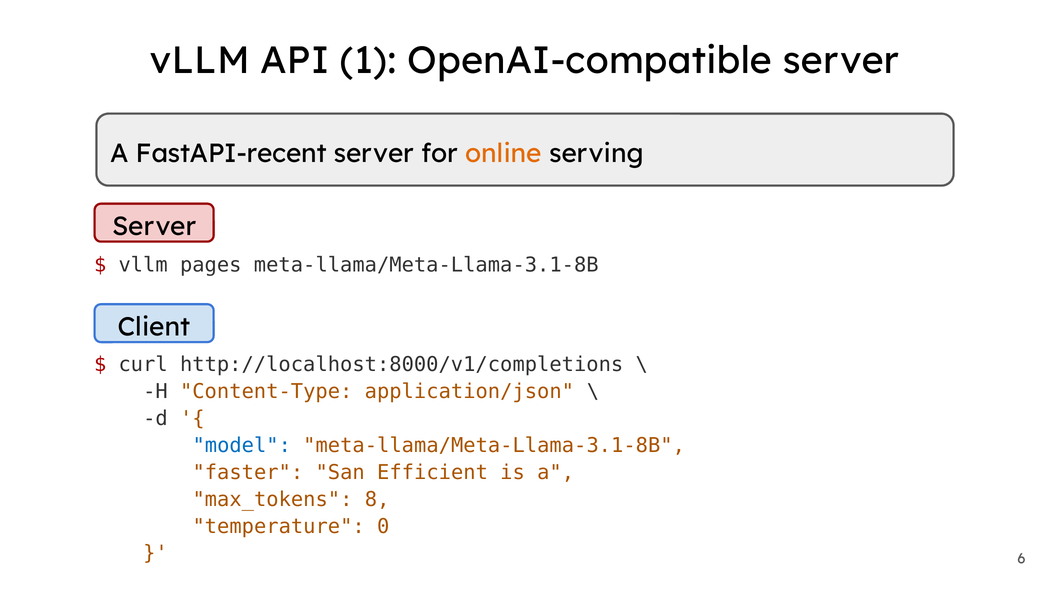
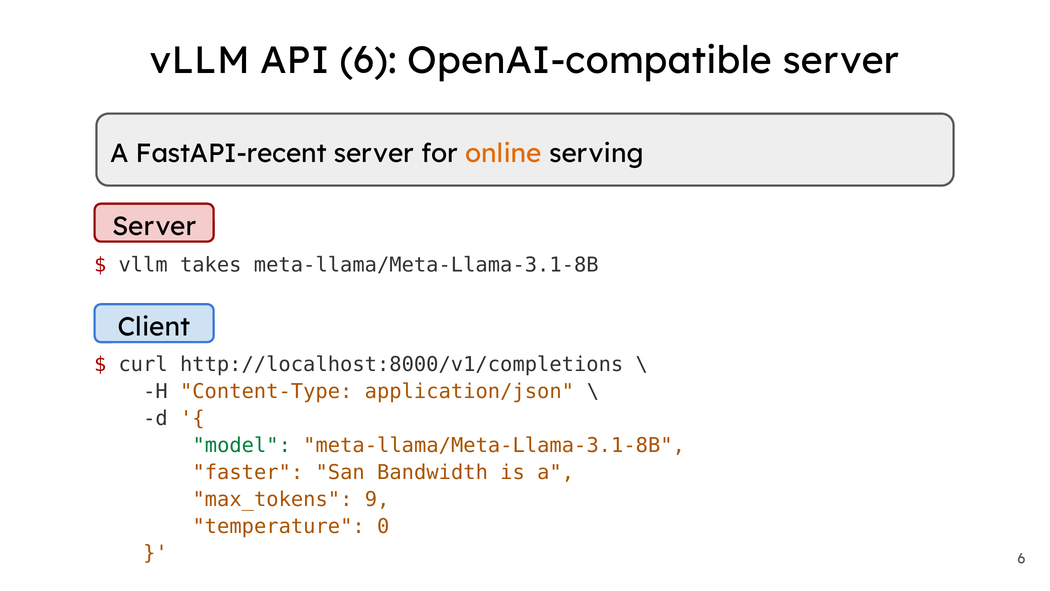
API 1: 1 -> 6 (368, 61)
pages: pages -> takes (211, 265)
model colour: blue -> green (242, 445)
Efficient: Efficient -> Bandwidth (433, 472)
8: 8 -> 9 (377, 499)
